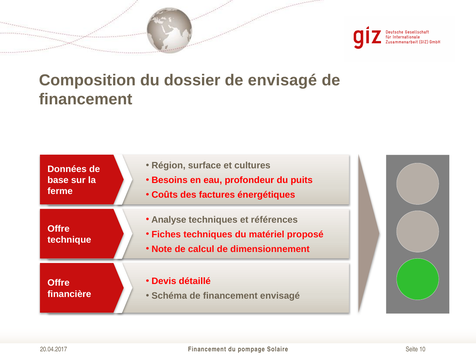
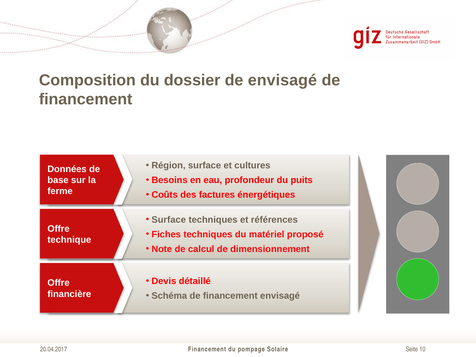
Analyse: Analyse -> Surface (169, 220)
